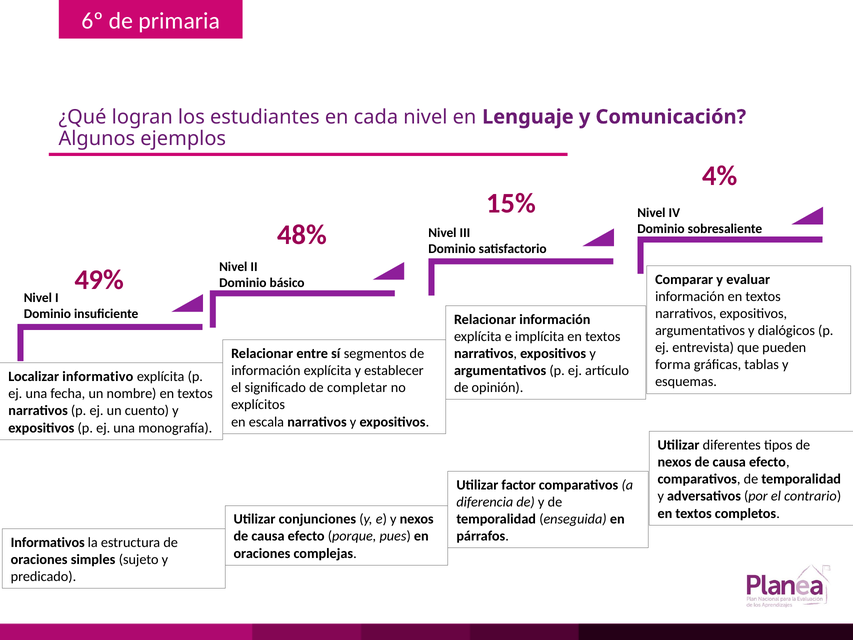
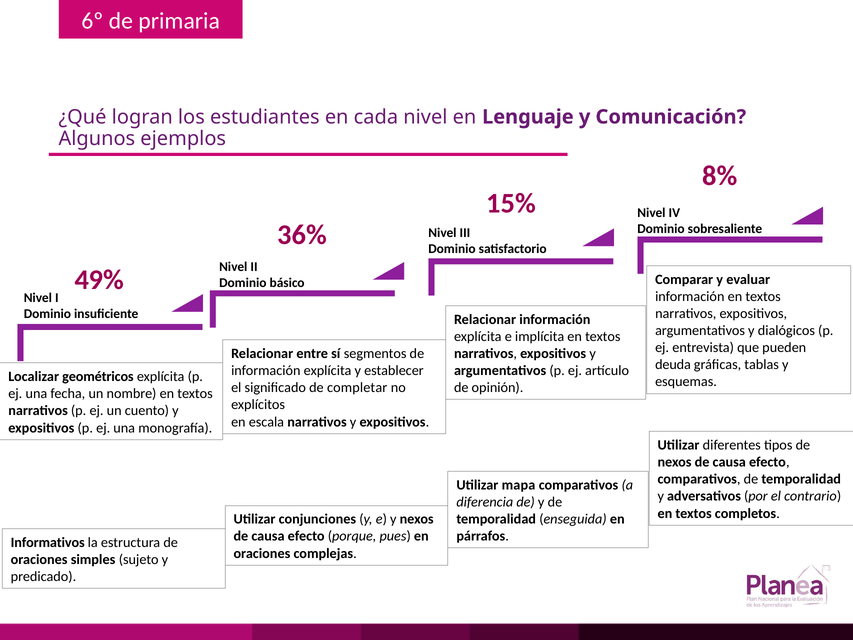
4%: 4% -> 8% (720, 176)
48%: 48% -> 36% (302, 235)
forma: forma -> deuda (673, 365)
informativo: informativo -> geométricos (98, 377)
factor: factor -> mapa (518, 485)
